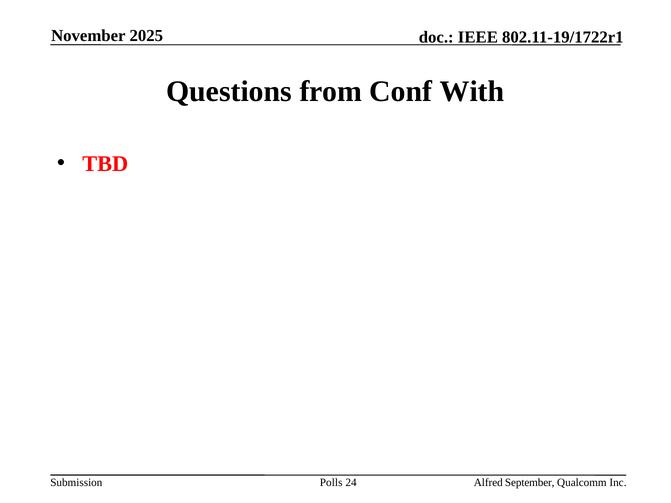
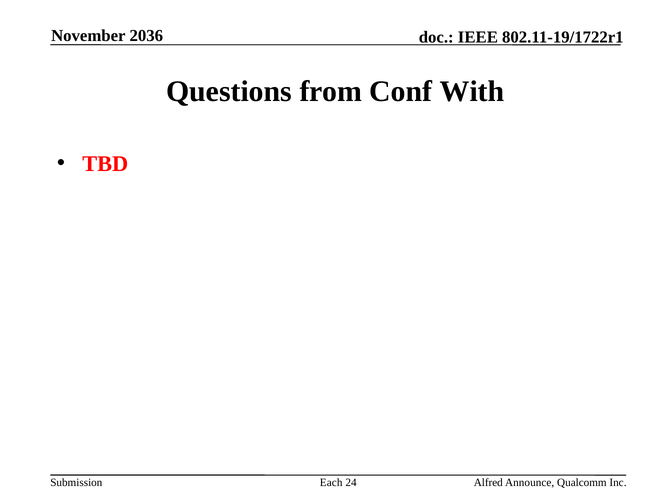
2025: 2025 -> 2036 (146, 36)
Polls: Polls -> Each (331, 483)
September: September -> Announce (530, 483)
